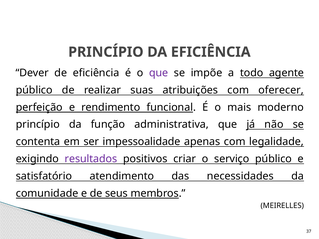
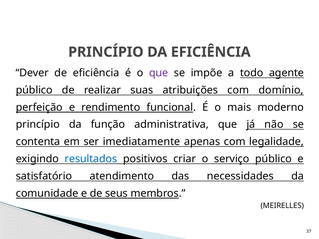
oferecer: oferecer -> domínio (281, 90)
impessoalidade: impessoalidade -> imediatamente (142, 142)
resultados colour: purple -> blue (91, 159)
